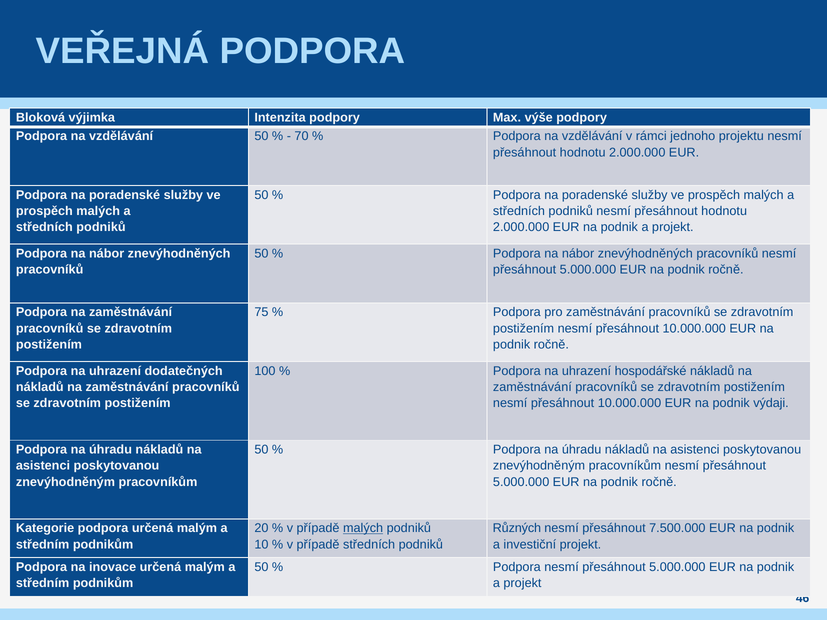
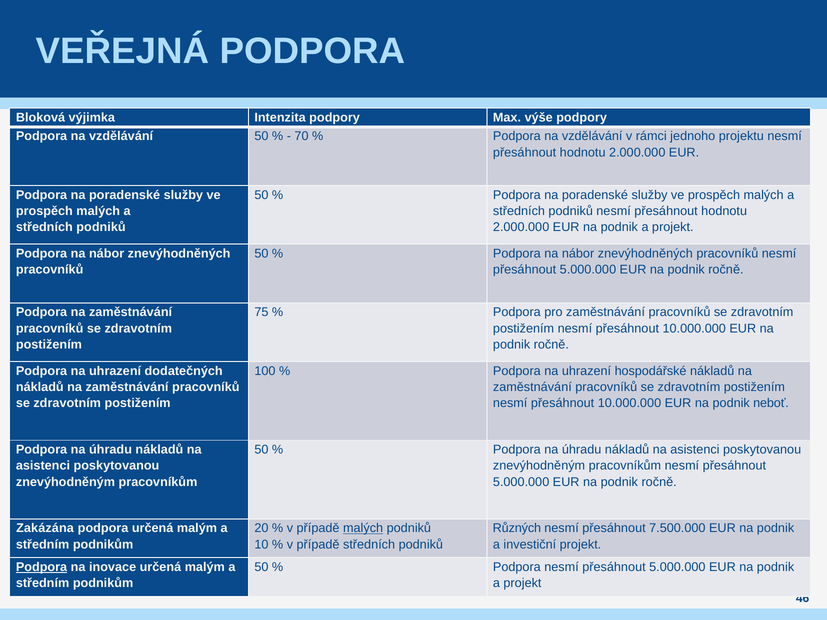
výdaji: výdaji -> neboť (771, 403)
Kategorie: Kategorie -> Zakázána (45, 528)
Podpora underline: none -> present (42, 567)
